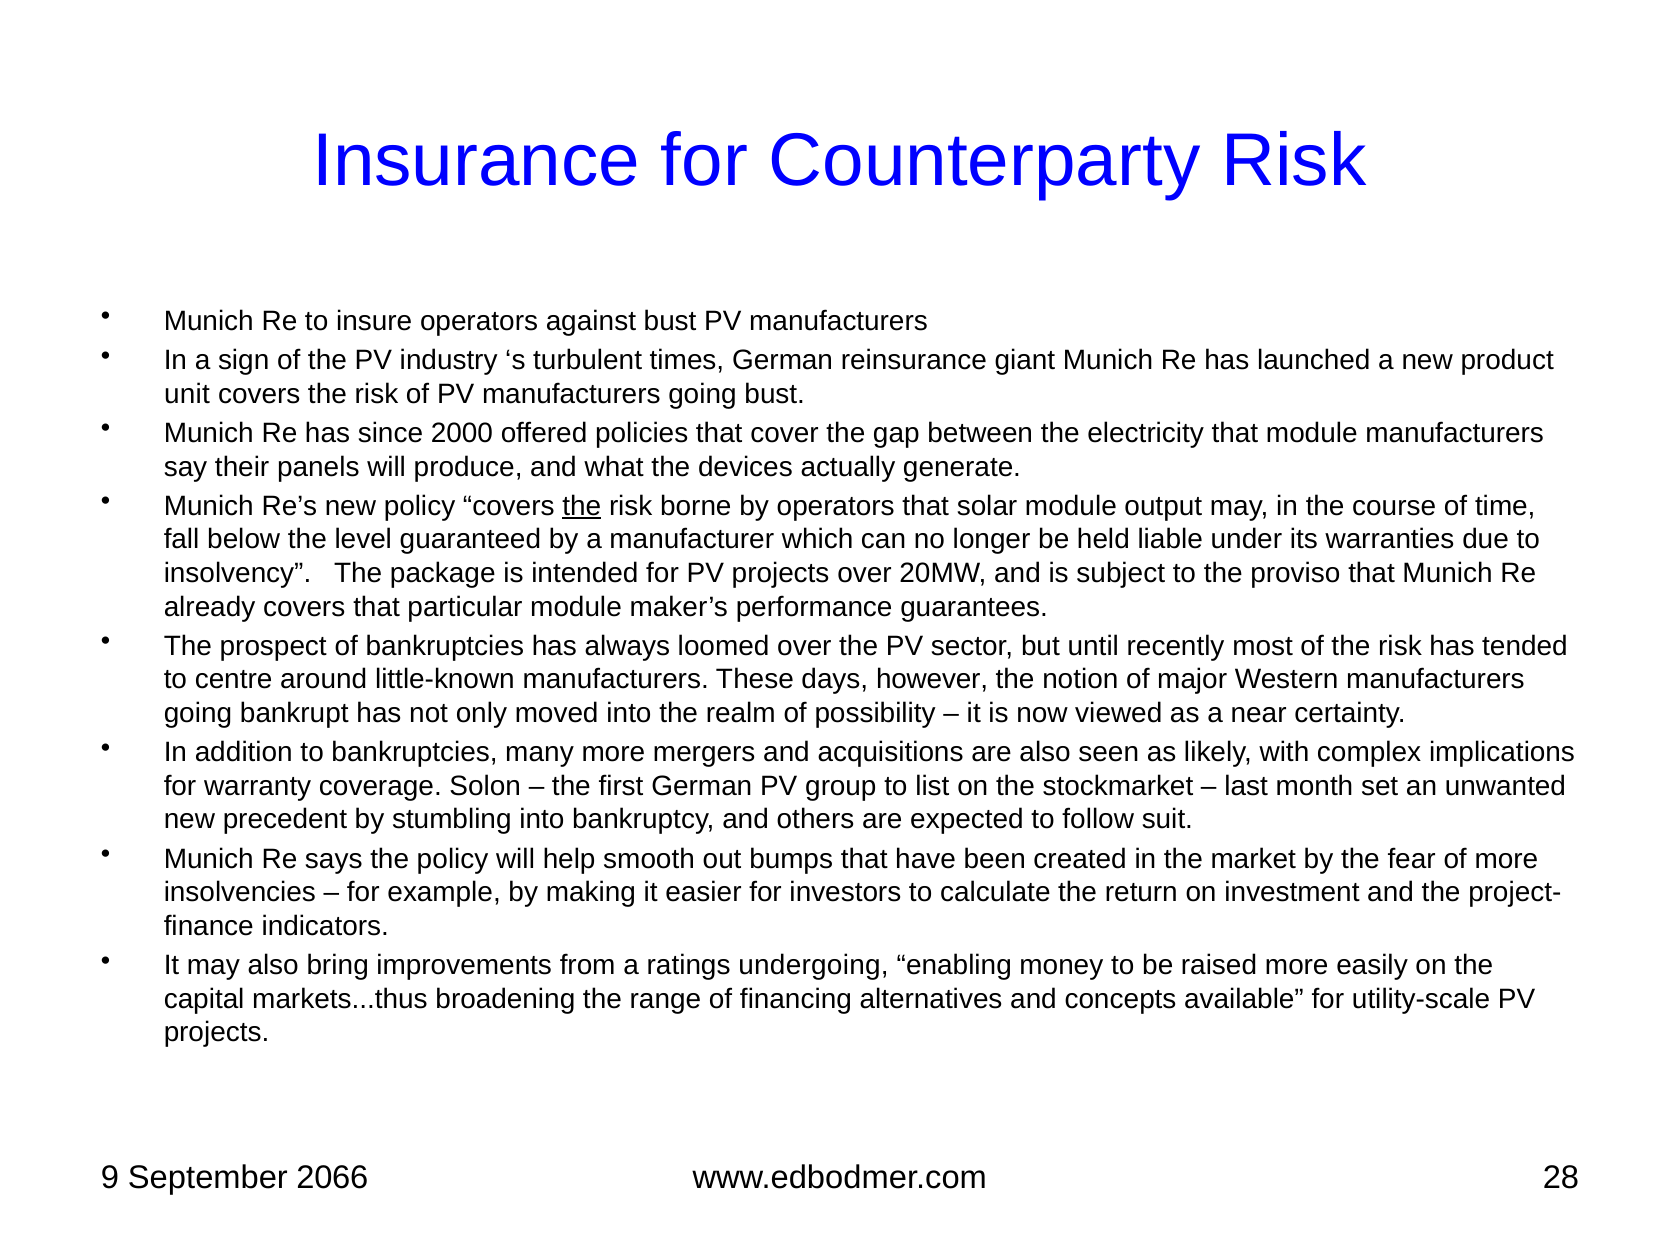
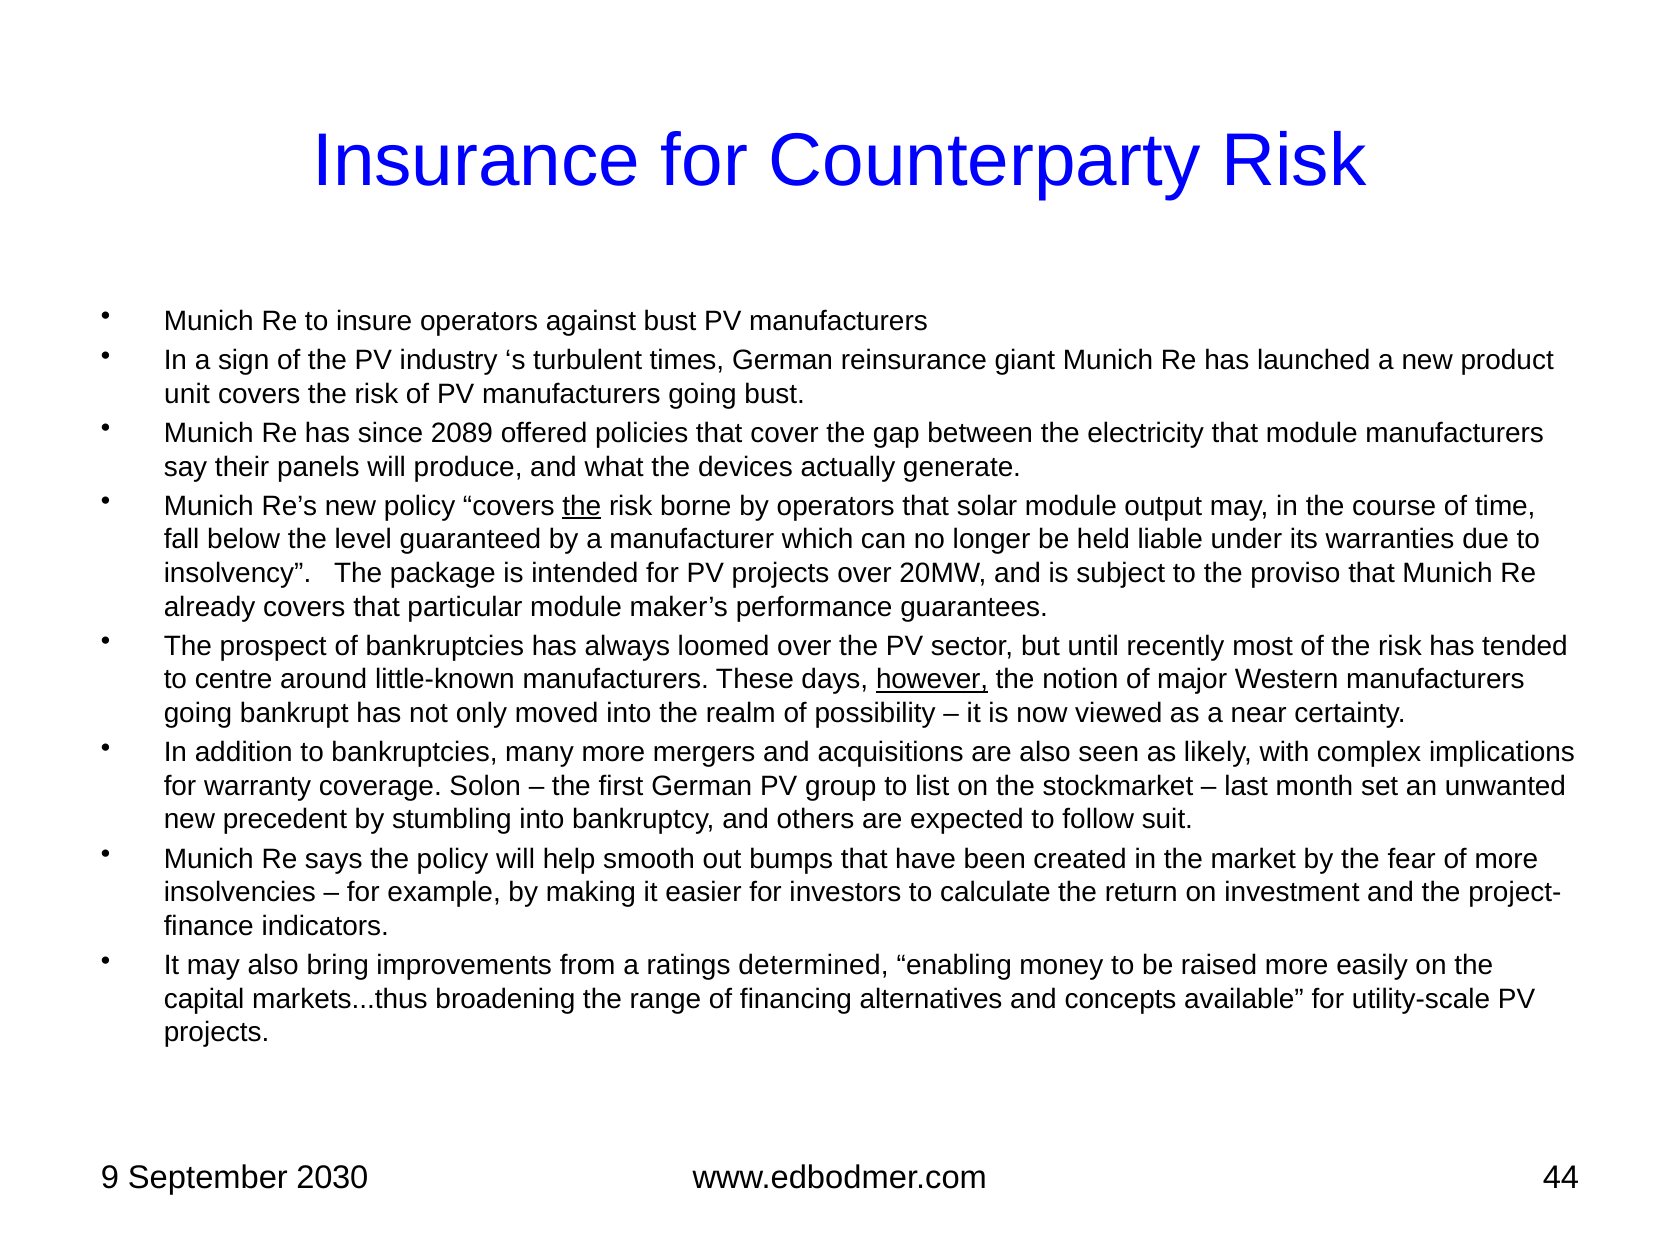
2000: 2000 -> 2089 (462, 433)
however underline: none -> present (932, 680)
undergoing: undergoing -> determined (814, 965)
2066: 2066 -> 2030 (332, 1178)
28: 28 -> 44 (1561, 1178)
